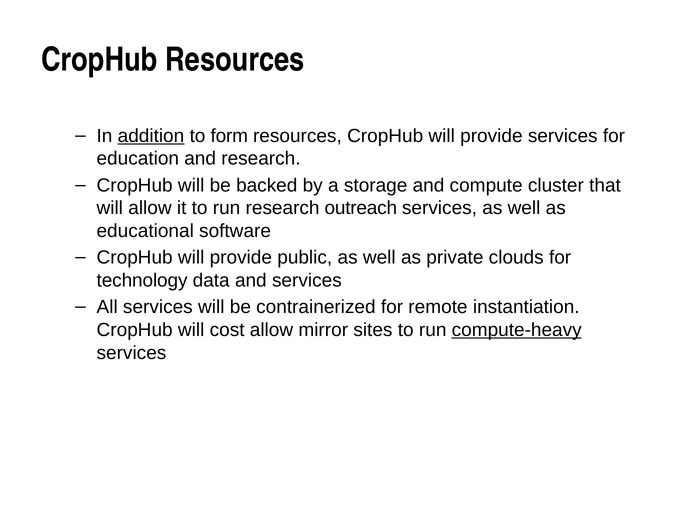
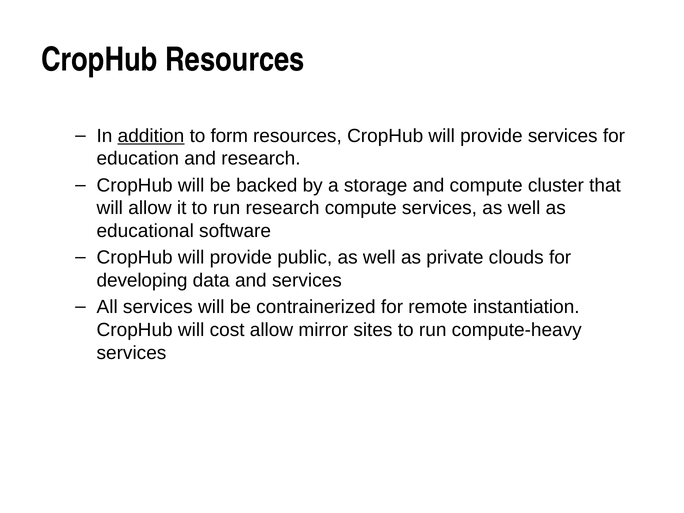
research outreach: outreach -> compute (361, 208)
technology: technology -> developing (142, 280)
compute-heavy underline: present -> none (517, 330)
